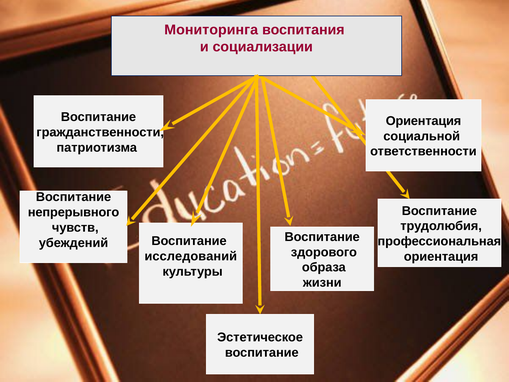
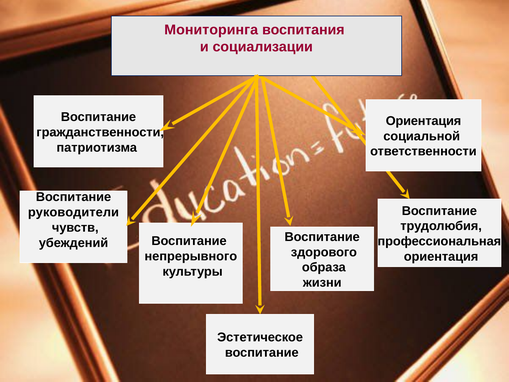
непрерывного: непрерывного -> руководители (73, 212)
исследований: исследований -> непрерывного (191, 256)
